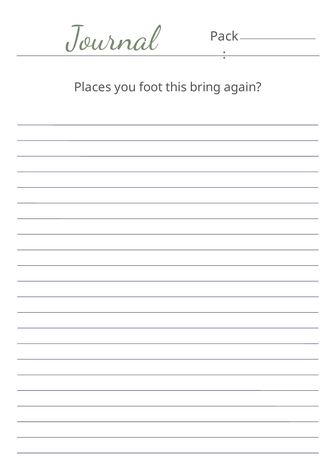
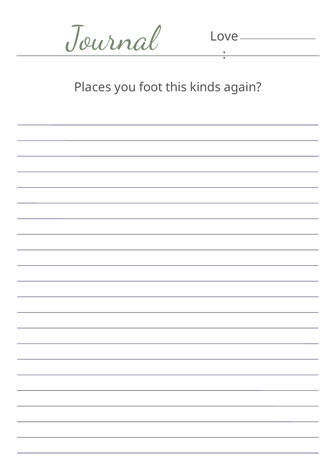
Pack: Pack -> Love (224, 36)
bring: bring -> kinds (205, 87)
